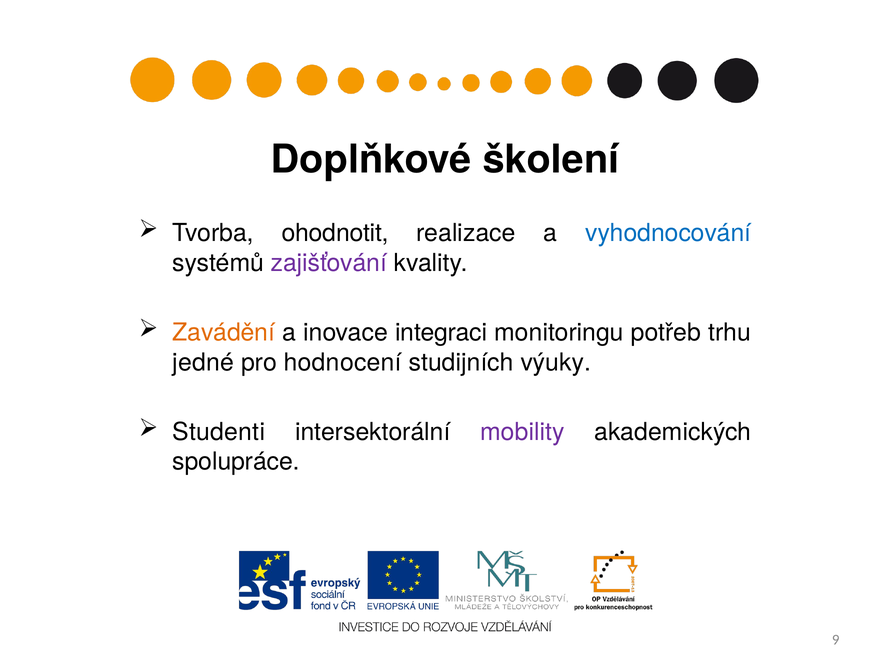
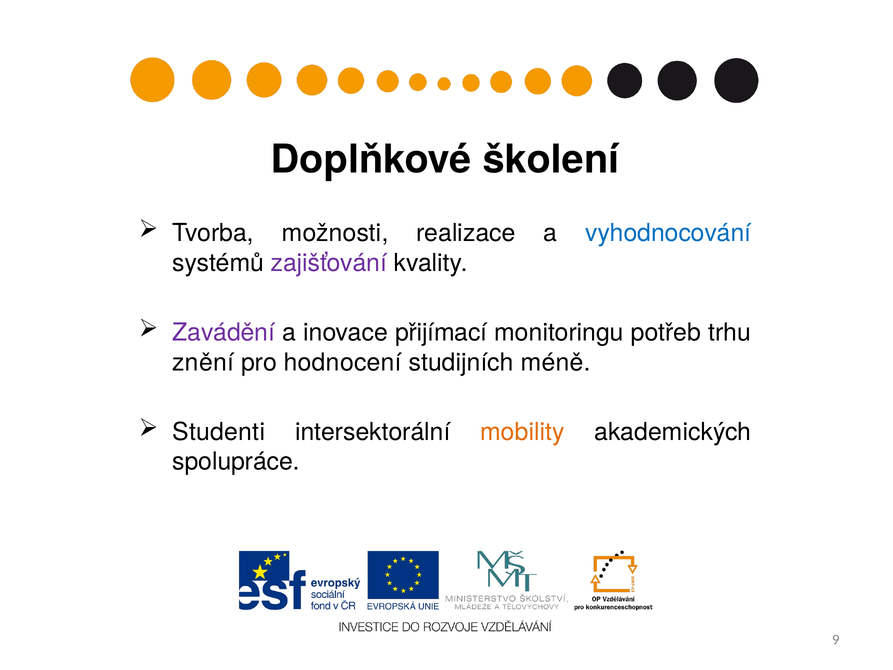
ohodnotit: ohodnotit -> možnosti (335, 233)
Zavádění colour: orange -> purple (224, 332)
integraci: integraci -> přijímací (441, 332)
jedné: jedné -> znění (203, 362)
výuky: výuky -> méně (556, 362)
mobility colour: purple -> orange (522, 432)
